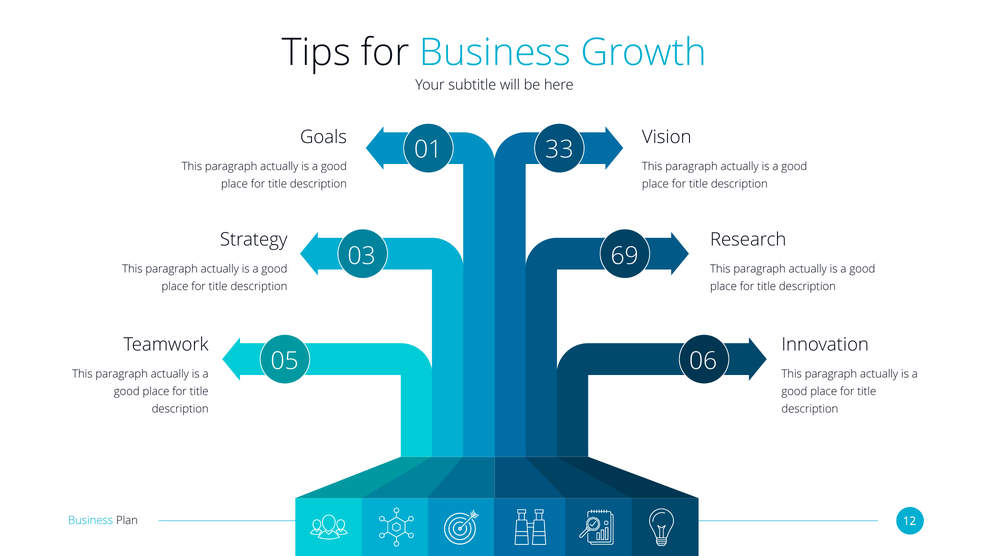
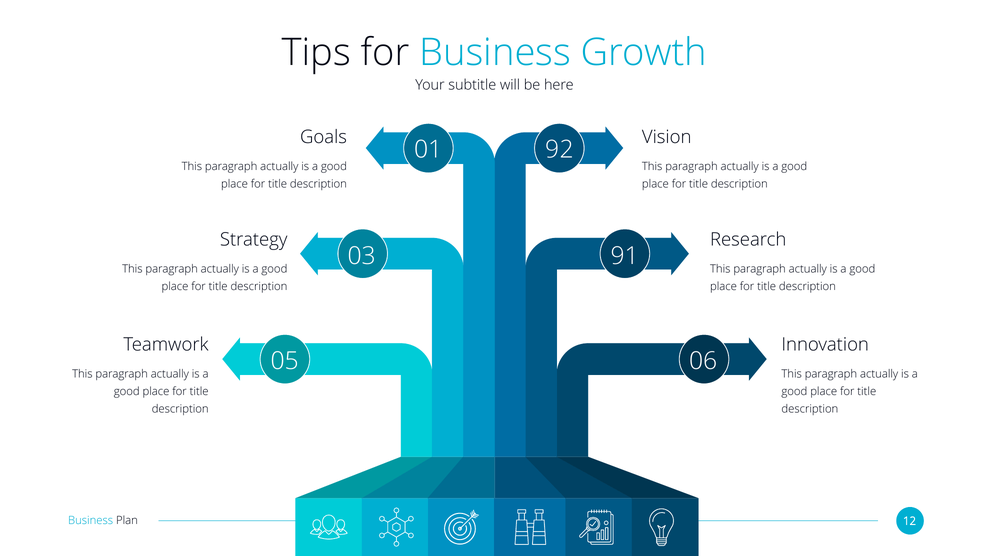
33: 33 -> 92 (560, 150)
69: 69 -> 91 (625, 256)
